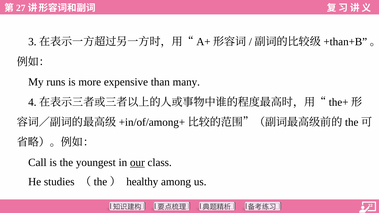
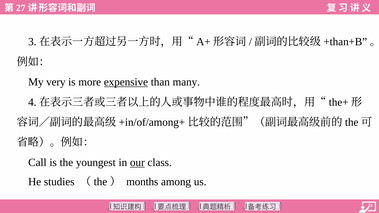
runs: runs -> very (56, 82)
expensive underline: none -> present (126, 82)
healthy: healthy -> months (142, 182)
